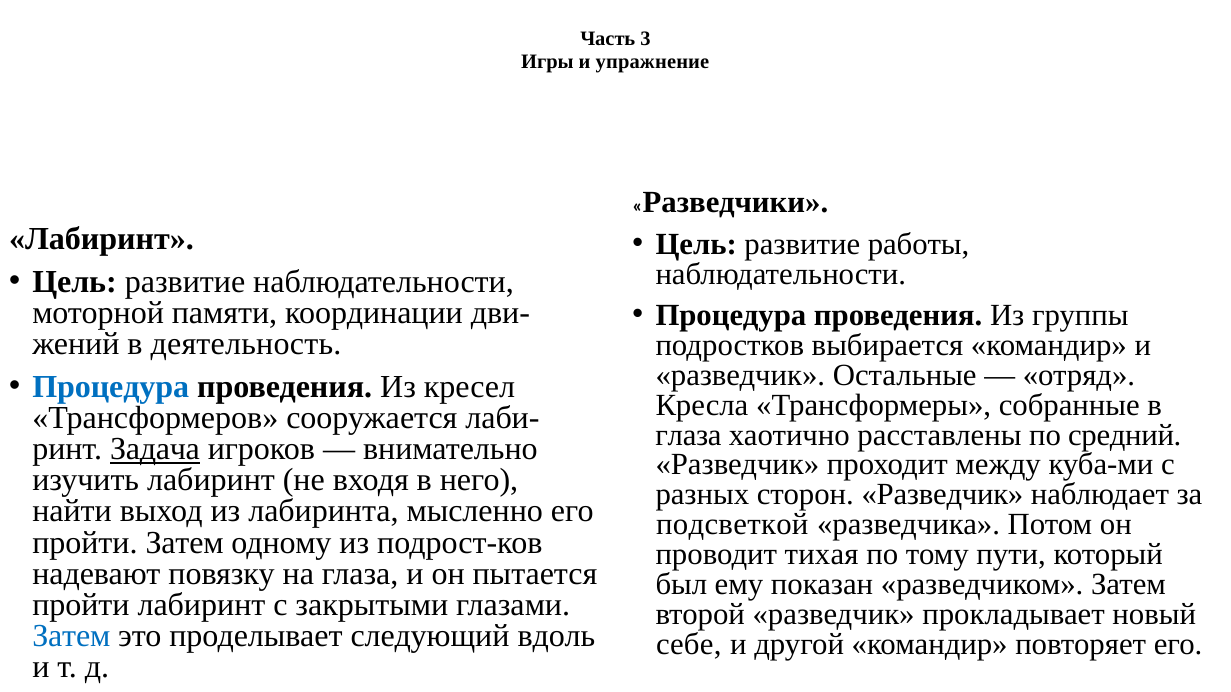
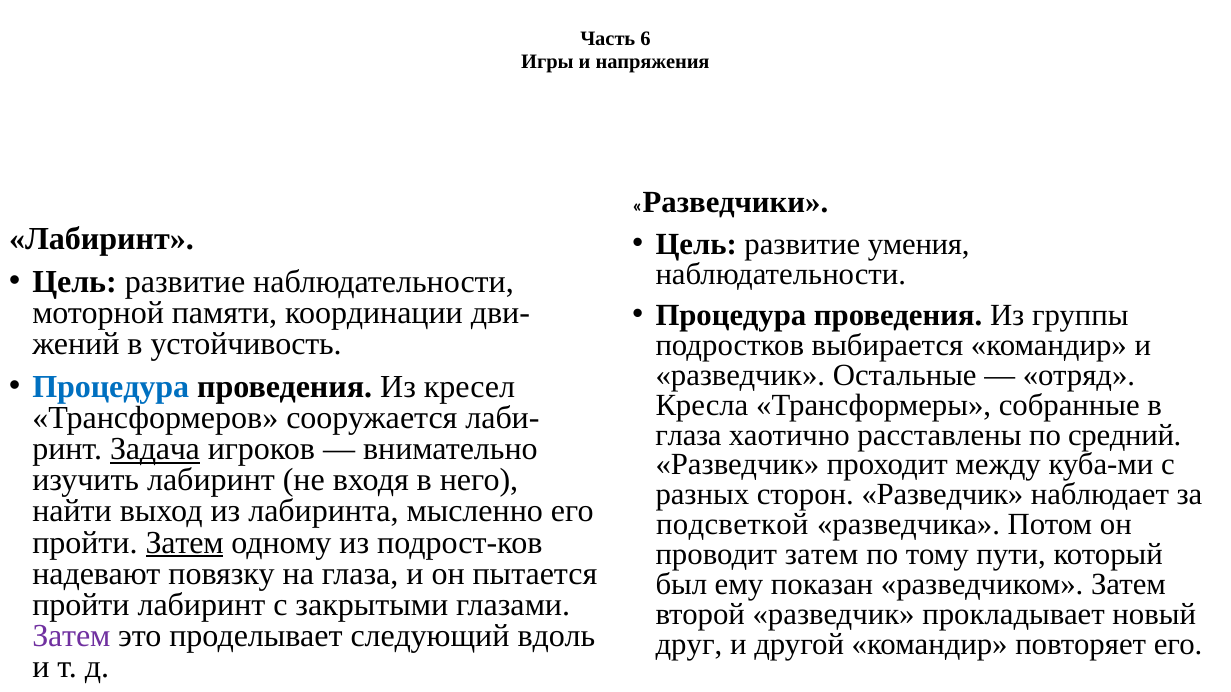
3: 3 -> 6 (646, 39)
упражнение: упражнение -> напряжения (653, 61)
работы: работы -> умения (919, 244)
деятельность: деятельность -> устойчивость (246, 344)
Затем underline: none -> present (185, 543)
проводит тихая: тихая -> затем (822, 555)
Затем colour: blue -> purple (71, 636)
себе: себе -> друг (689, 645)
